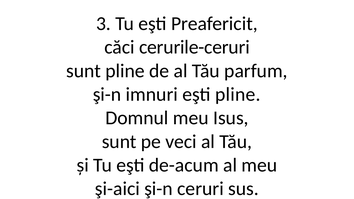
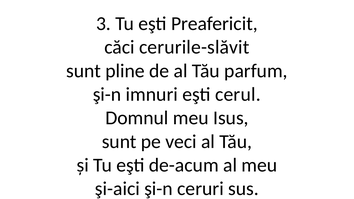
cerurile-ceruri: cerurile-ceruri -> cerurile-slăvit (194, 47)
eşti pline: pline -> cerul (238, 94)
